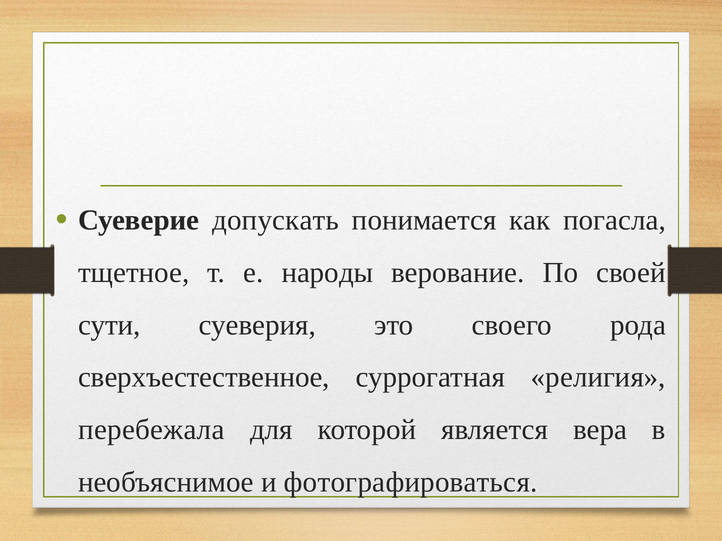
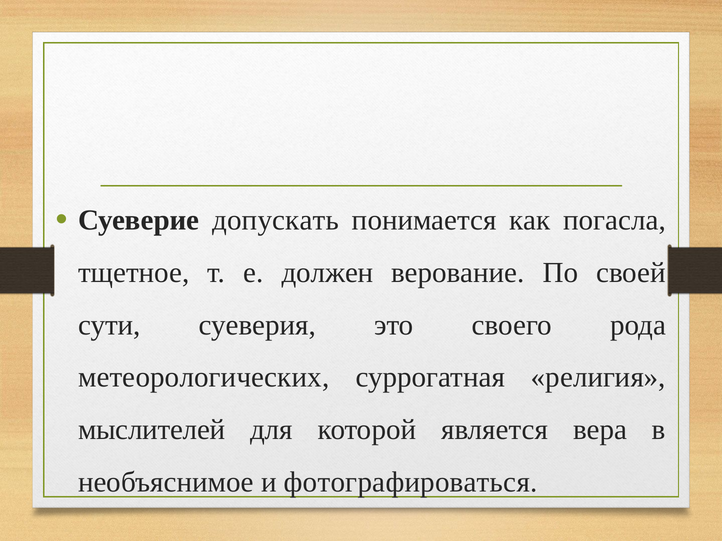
народы: народы -> должен (327, 273)
сверхъестественное: сверхъестественное -> метеорологических (204, 378)
перебежала: перебежала -> мыслителей (152, 430)
